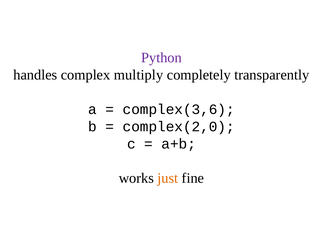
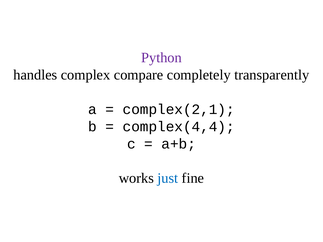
multiply: multiply -> compare (139, 75)
complex(3,6: complex(3,6 -> complex(2,1 (179, 109)
complex(2,0: complex(2,0 -> complex(4,4 (179, 127)
just colour: orange -> blue (168, 178)
